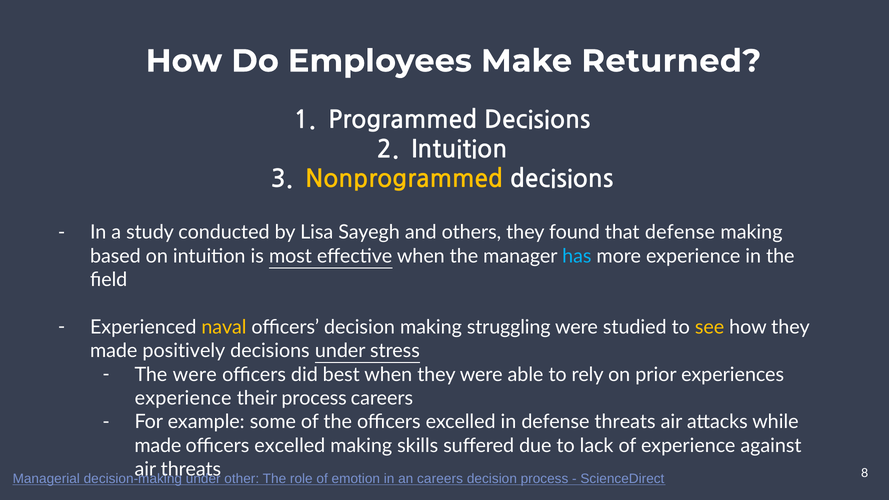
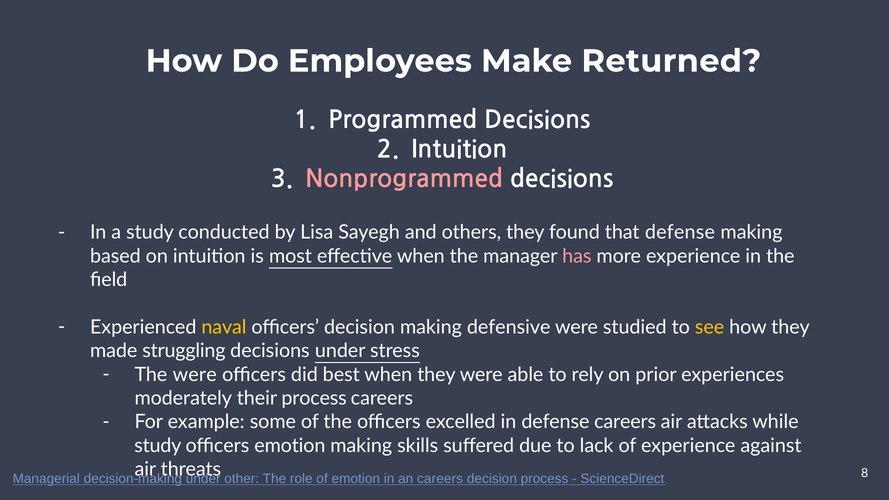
Nonprogrammed colour: yellow -> pink (404, 179)
has colour: light blue -> pink (577, 256)
struggling: struggling -> defensive (509, 327)
positively: positively -> struggling (184, 351)
experience: experience -> moderately (183, 398)
defense threats: threats -> careers (625, 422)
made: made -> study (158, 446)
excelled: excelled -> emotion (290, 446)
